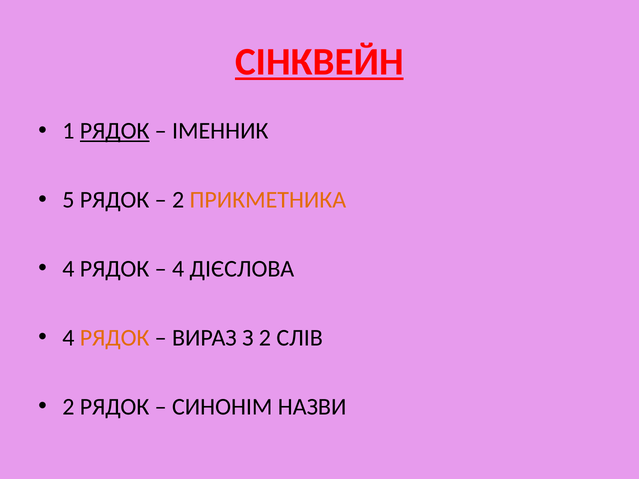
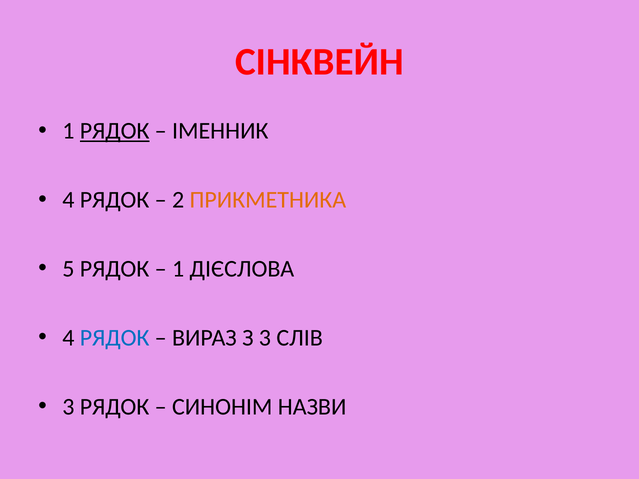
СІНКВЕЙН underline: present -> none (319, 62)
5: 5 -> 4 (68, 200)
4: 4 -> 5 (68, 269)
4: 4 -> 1 (178, 269)
РЯДОК colour: orange -> blue (115, 338)
З 2: 2 -> 3 (265, 338)
2: 2 -> 3 (68, 407)
